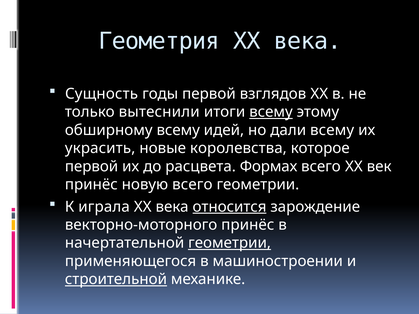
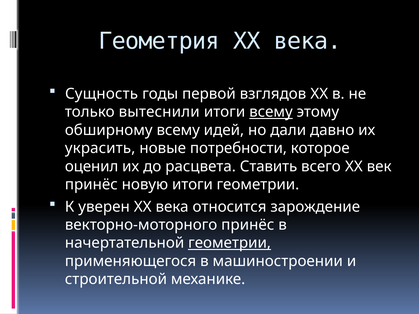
дали всему: всему -> давно (332, 130)
королевства: королевства -> потребности (238, 148)
первой: первой -> оценил (92, 167)
Формах: Формах -> Ставить (269, 167)
новую всего: всего -> итоги (192, 185)
играла: играла -> уверен (104, 207)
относится underline: present -> none (229, 207)
строительной underline: present -> none (116, 279)
